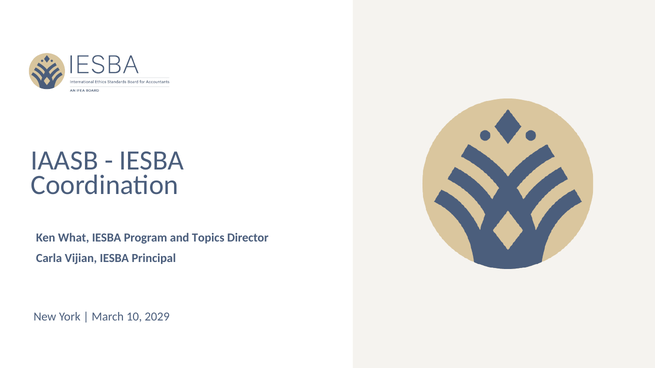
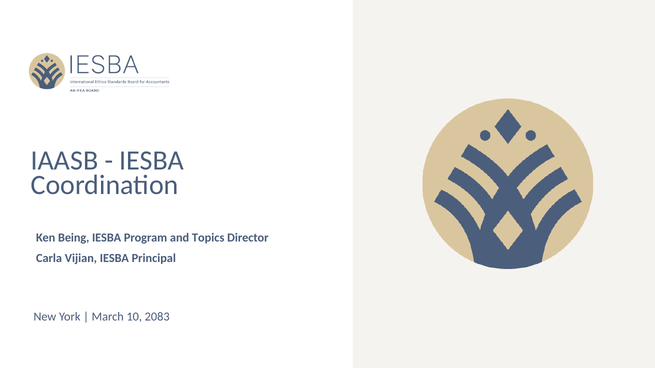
What: What -> Being (74, 238)
2029: 2029 -> 2083 (157, 317)
